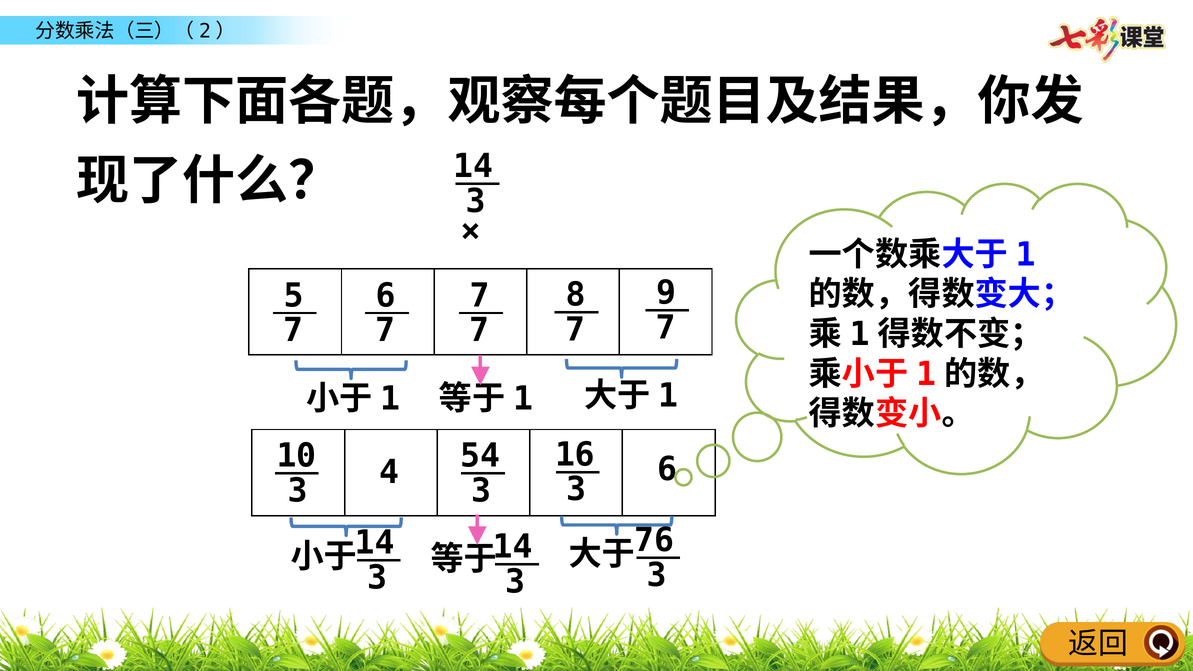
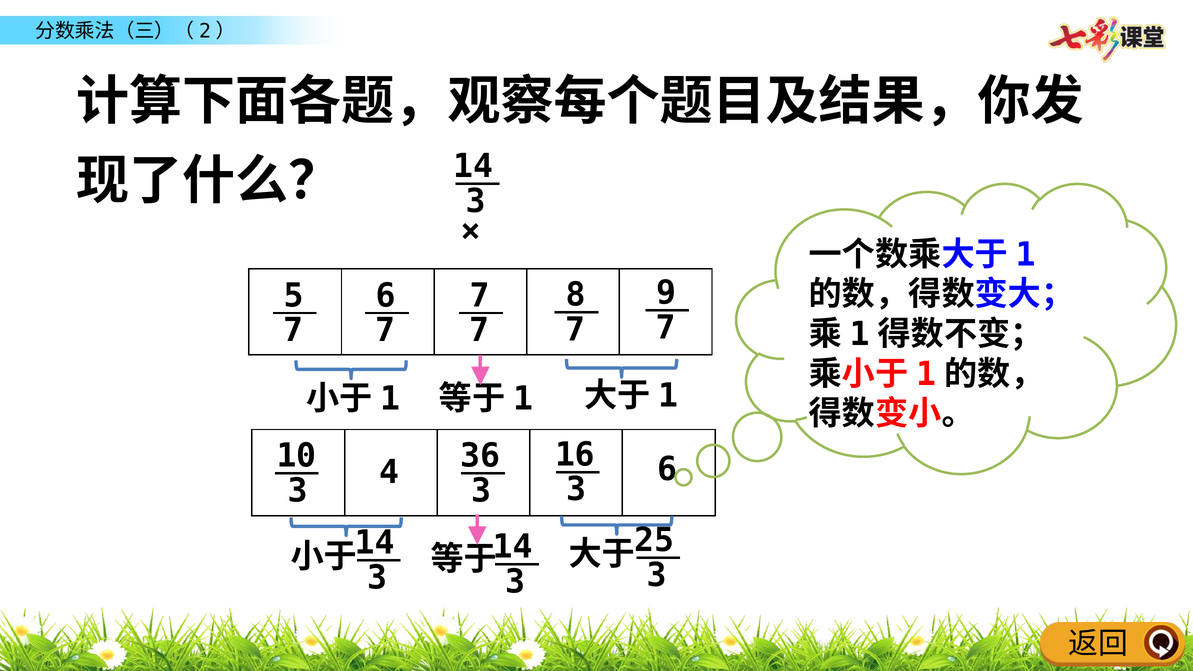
54: 54 -> 36 (480, 456)
76: 76 -> 25 (654, 541)
